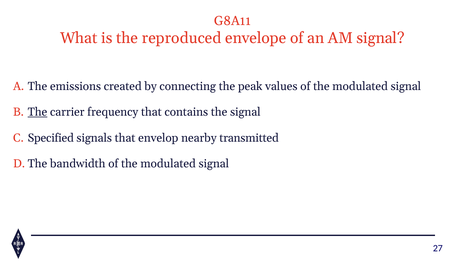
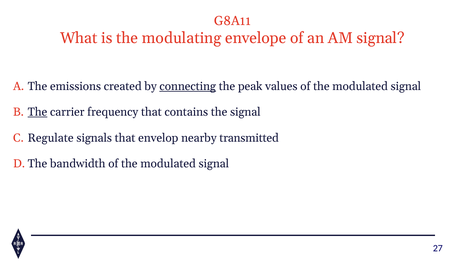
reproduced: reproduced -> modulating (182, 38)
connecting underline: none -> present (188, 86)
Specified: Specified -> Regulate (51, 138)
